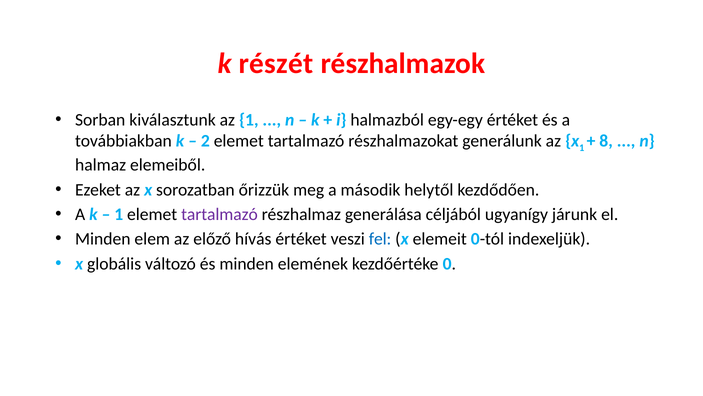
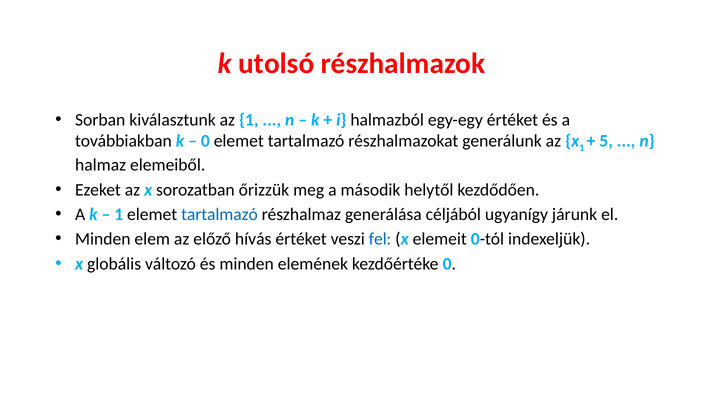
részét: részét -> utolsó (276, 64)
2: 2 -> 0 (205, 141)
8: 8 -> 5 (606, 141)
tartalmazó colour: purple -> blue (219, 214)
